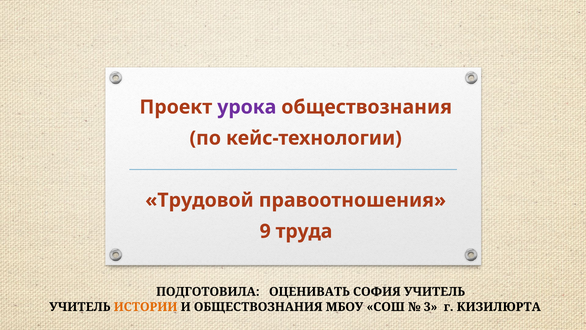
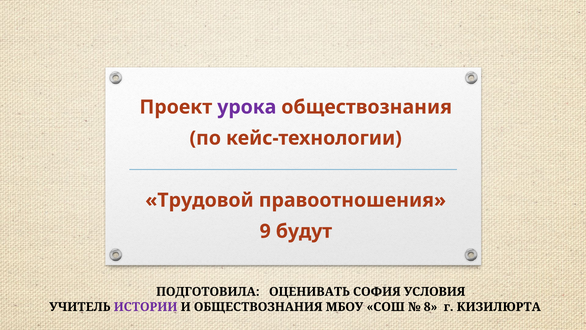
труда: труда -> будут (304, 231)
СОФИЯ УЧИТЕЛЬ: УЧИТЕЛЬ -> УСЛОВИЯ (435, 291)
ИСТОРИИ colour: orange -> purple (146, 307)
3: 3 -> 8 (431, 307)
